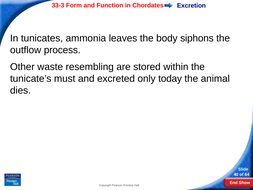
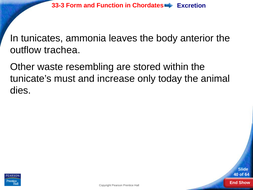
siphons: siphons -> anterior (197, 38)
process: process -> trachea (62, 50)
excreted: excreted -> increase (116, 79)
